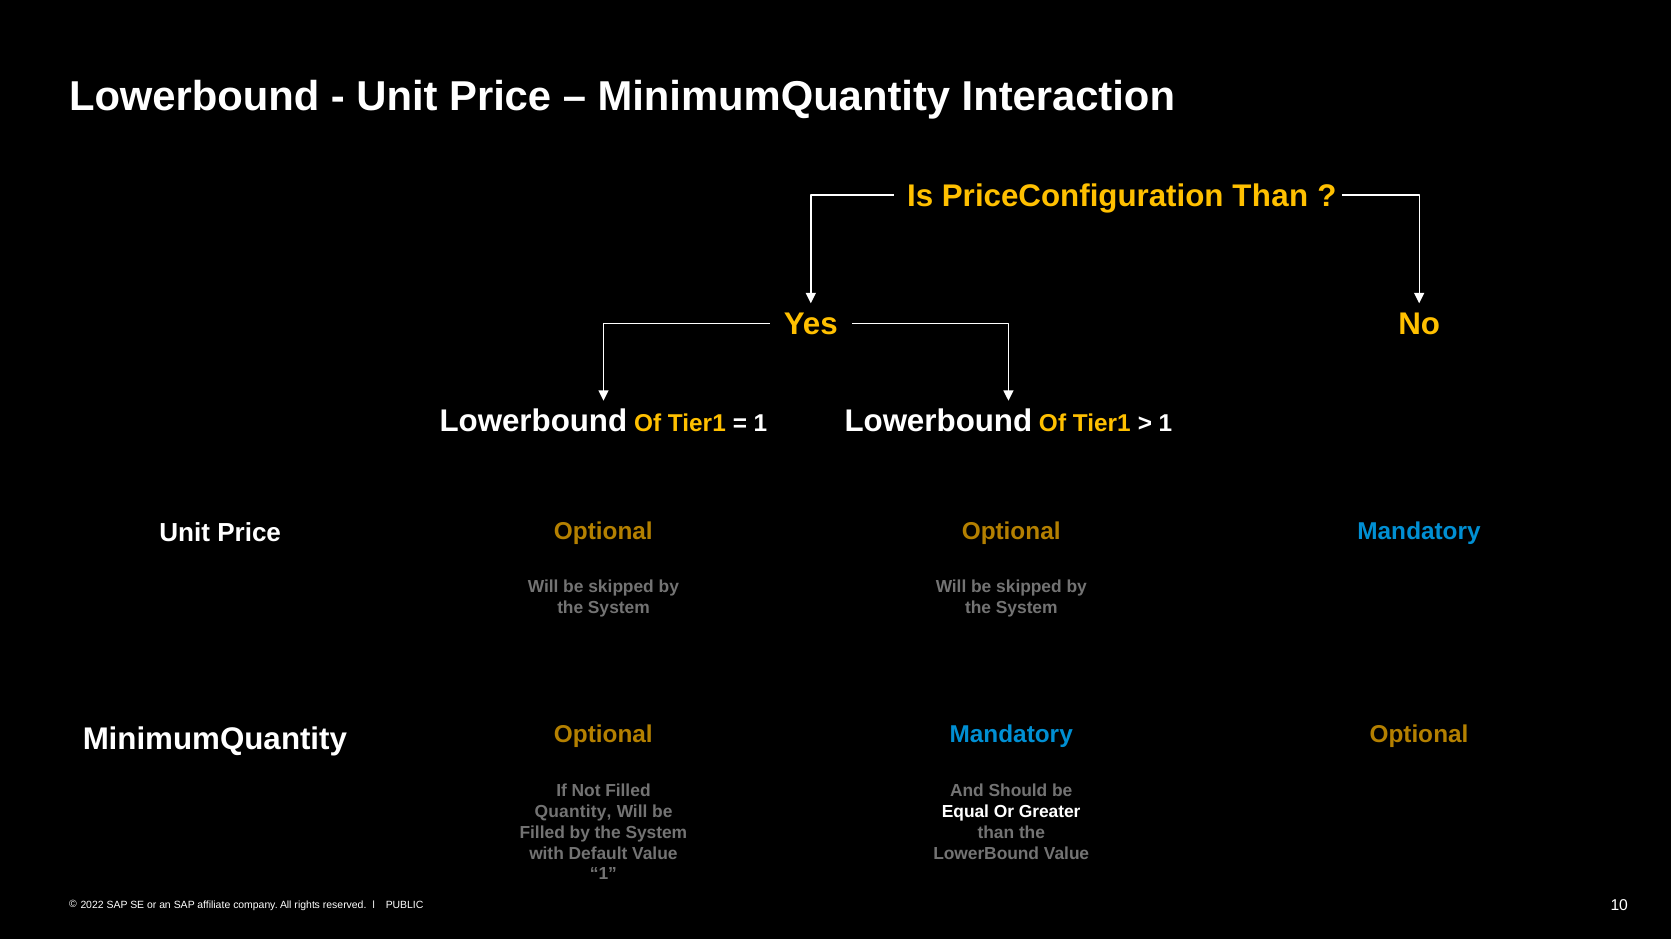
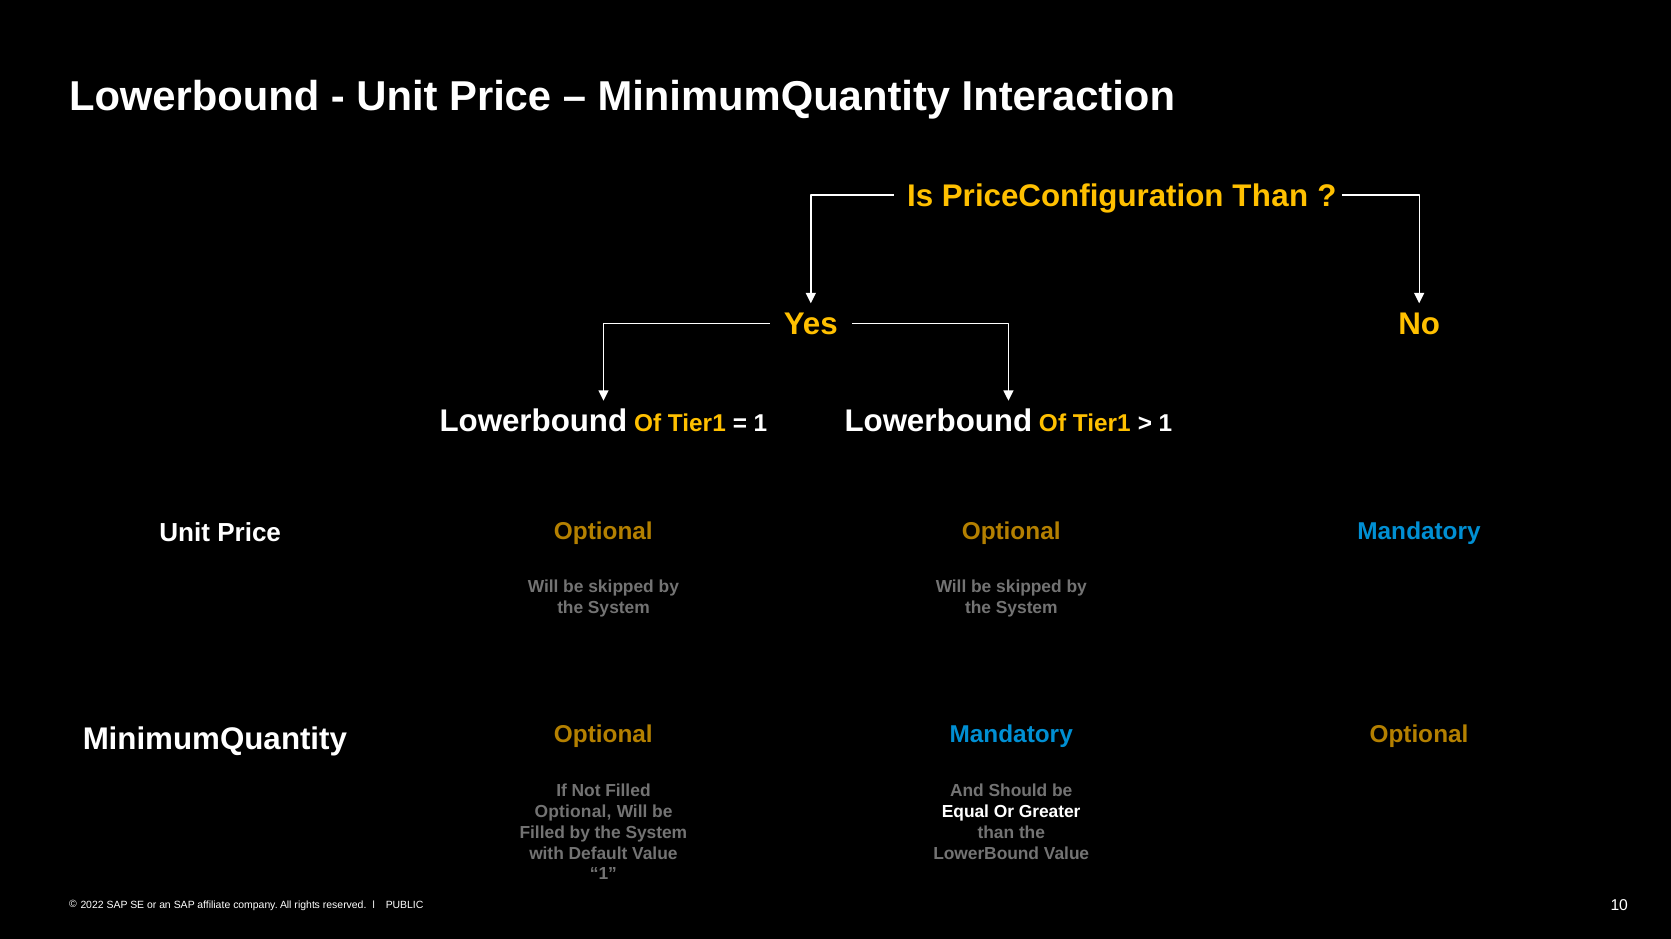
Quantity: Quantity -> Optional (573, 812)
